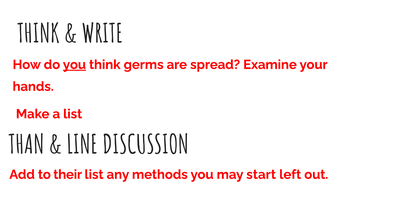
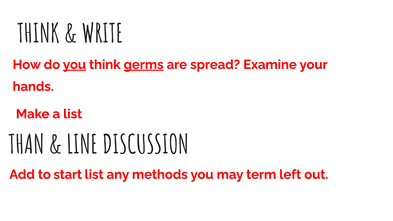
germs underline: none -> present (144, 65)
their: their -> start (68, 175)
start: start -> term (261, 175)
